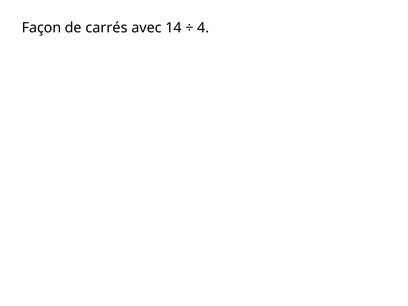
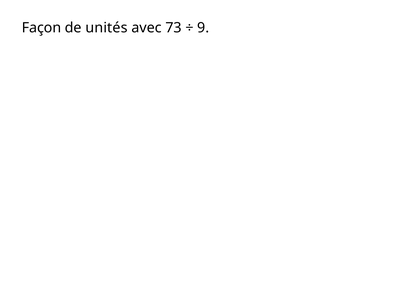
carrés: carrés -> unités (106, 28)
14: 14 -> 73 (174, 28)
4: 4 -> 9 (203, 28)
